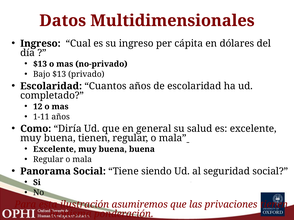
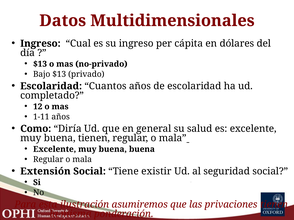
Panorama: Panorama -> Extensión (45, 172)
siendo: siendo -> existir (156, 172)
